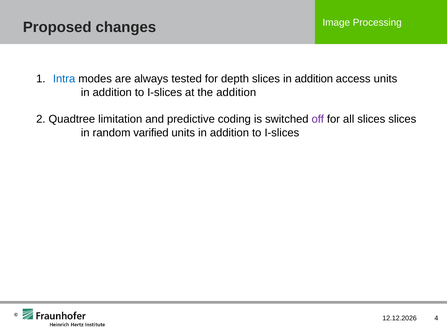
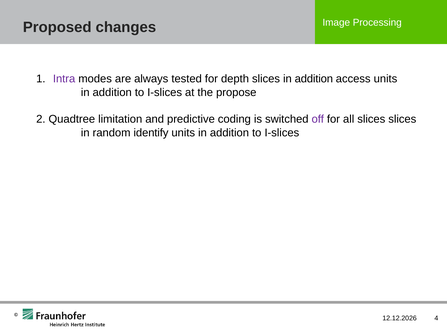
Intra colour: blue -> purple (64, 79)
the addition: addition -> propose (236, 92)
varified: varified -> identify (151, 132)
